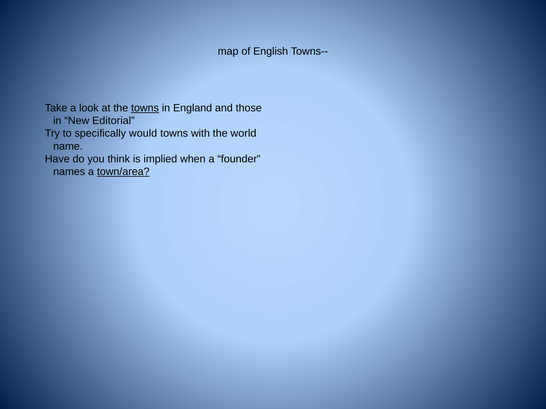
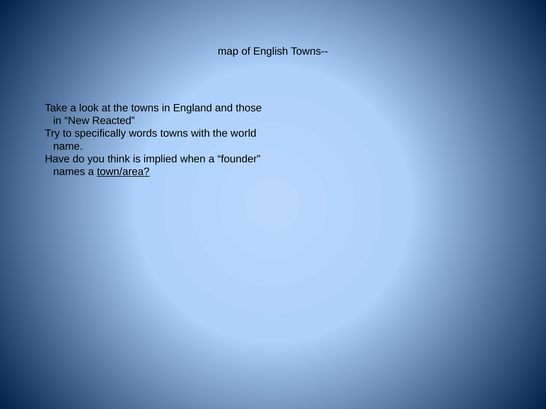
towns underline: present -> none (145, 108)
Editorial: Editorial -> Reacted (114, 121)
would: would -> words (143, 134)
